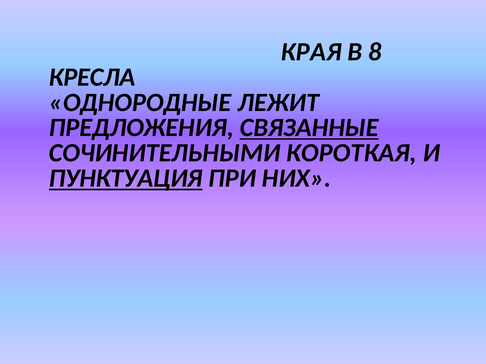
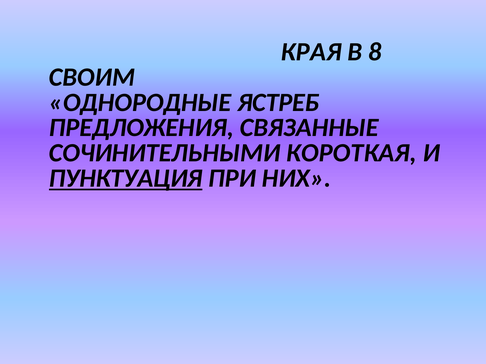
КРЕСЛА: КРЕСЛА -> СВОИМ (92, 77)
ЛЕЖИТ: ЛЕЖИТ -> ЯСТРЕБ (278, 103)
СВЯЗАННЫЕ underline: present -> none (309, 128)
